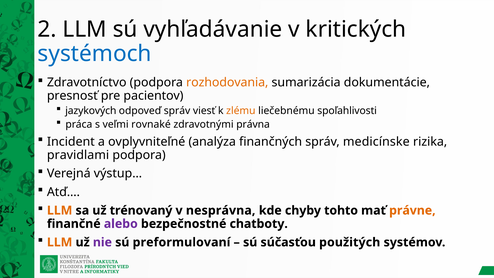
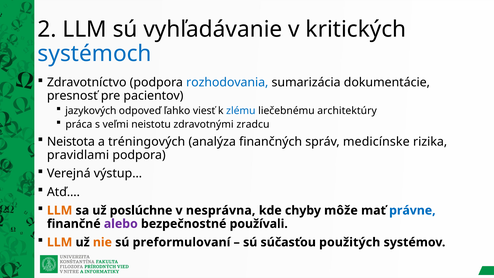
rozhodovania colour: orange -> blue (227, 82)
odpoveď správ: správ -> ľahko (177, 111)
zlému colour: orange -> blue (241, 111)
spoľahlivosti: spoľahlivosti -> architektúry (347, 111)
rovnaké: rovnaké -> neistotu (151, 124)
právna: právna -> zradcu (253, 124)
Incident: Incident -> Neistota (71, 142)
ovplyvniteľné: ovplyvniteľné -> tréningových (147, 142)
trénovaný: trénovaný -> poslúchne (141, 210)
tohto: tohto -> môže (341, 210)
právne colour: orange -> blue (412, 210)
chatboty: chatboty -> používali (259, 224)
nie colour: purple -> orange (102, 242)
